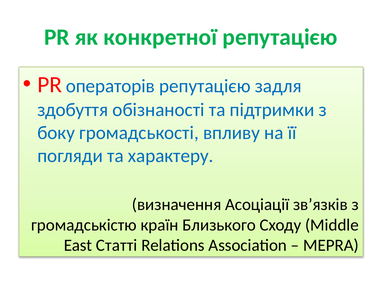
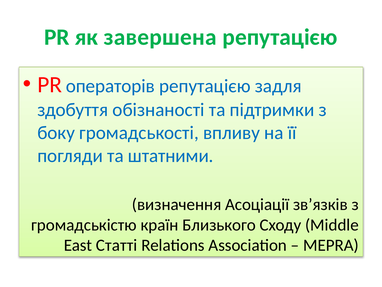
конкретної: конкретної -> завершена (160, 37)
характеру: характеру -> штатними (171, 155)
